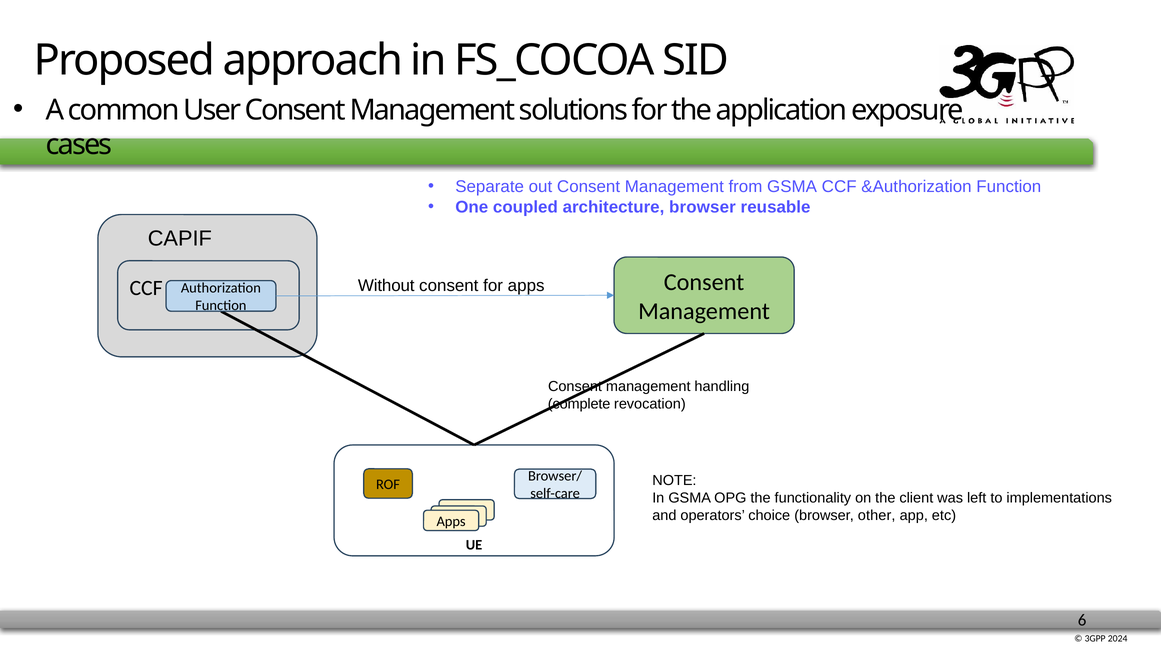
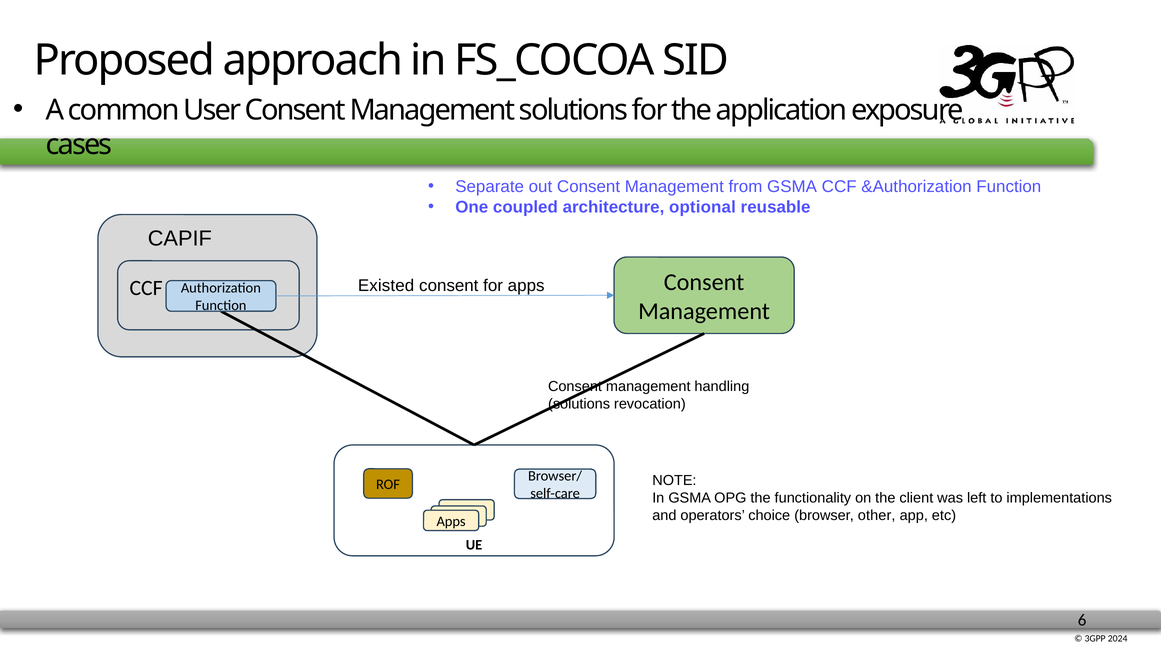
architecture browser: browser -> optional (702, 207)
Without: Without -> Existed (386, 286)
complete: complete -> solutions (579, 404)
